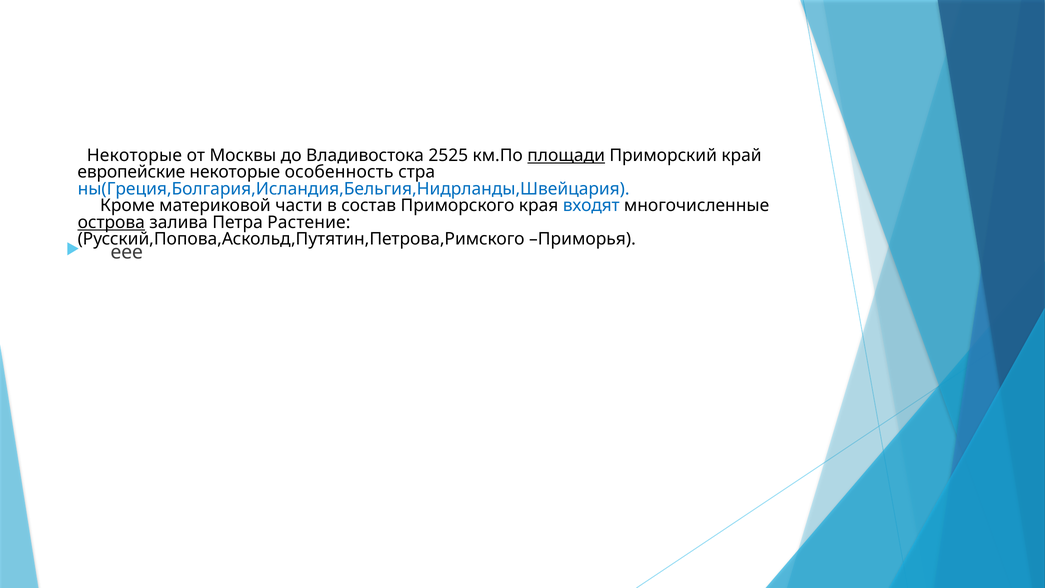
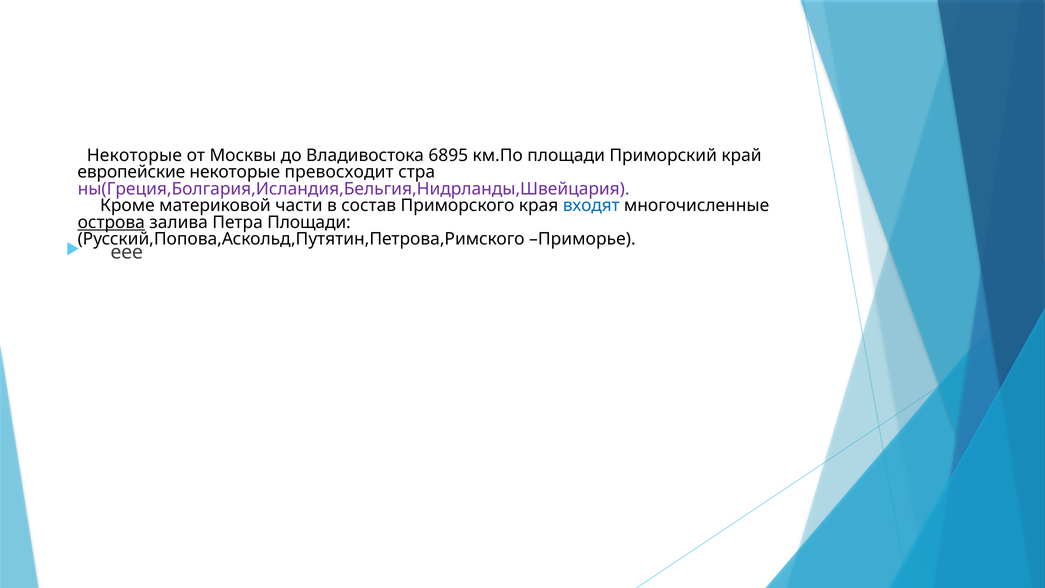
2525: 2525 -> 6895 (448, 155)
площади underline: present -> none (566, 155)
особенность: особенность -> превосходит (339, 172)
ны(Греция,Болгария,Исландия,Бельгия,Нидрланды,Швейцария colour: blue -> purple (354, 189)
Петра Растение: Растение -> Площади (309, 222)
Приморья: Приморья -> Приморье (582, 239)
